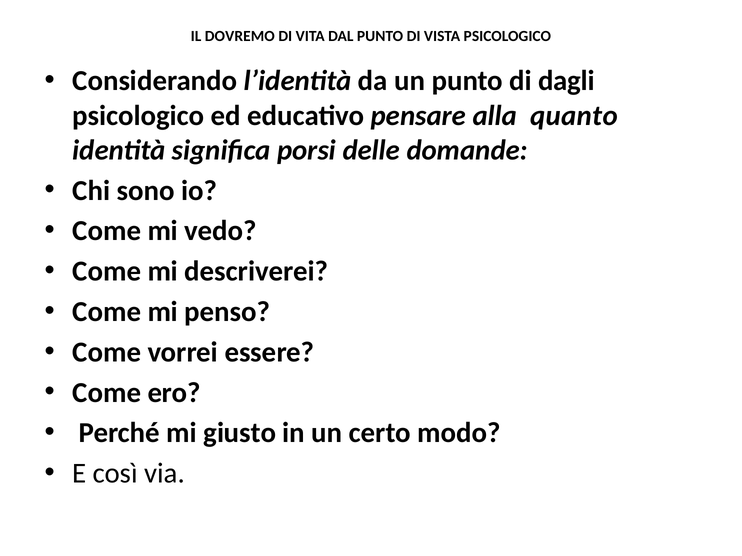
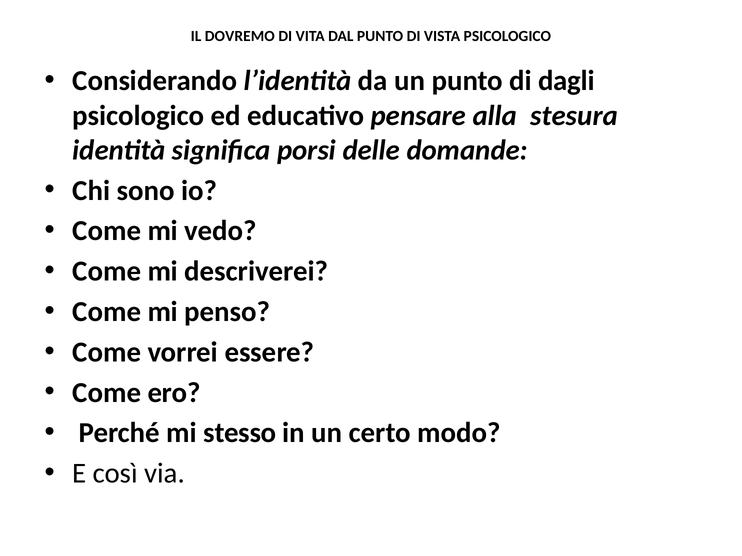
quanto: quanto -> stesura (574, 116)
giusto: giusto -> stesso (240, 433)
